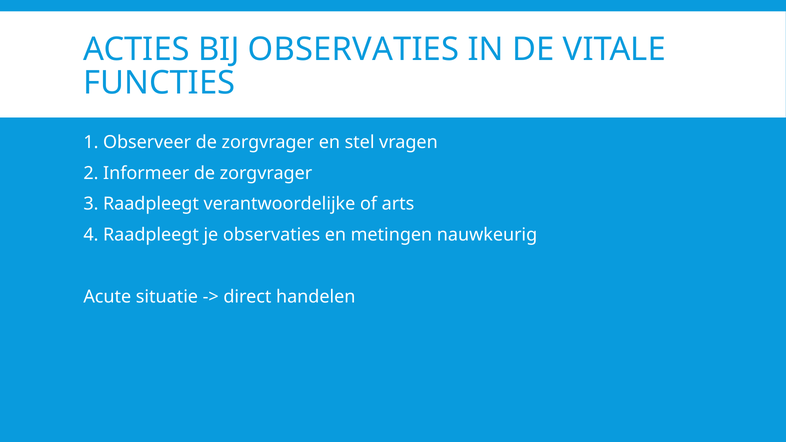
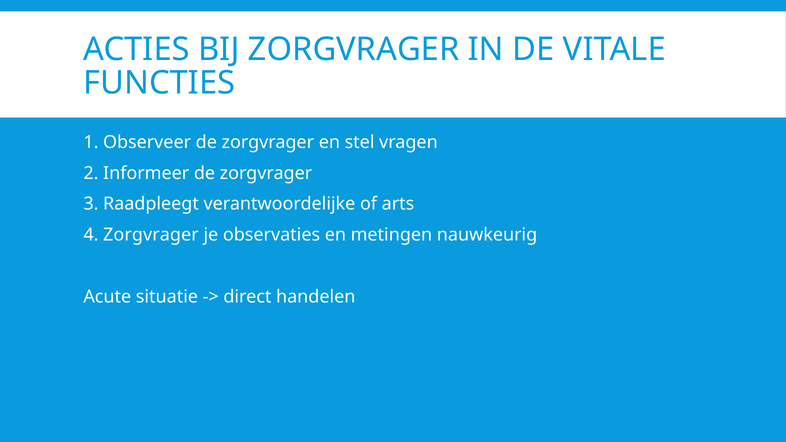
BIJ OBSERVATIES: OBSERVATIES -> ZORGVRAGER (354, 49)
Raadpleegt: Raadpleegt -> Zorgvrager (151, 235)
